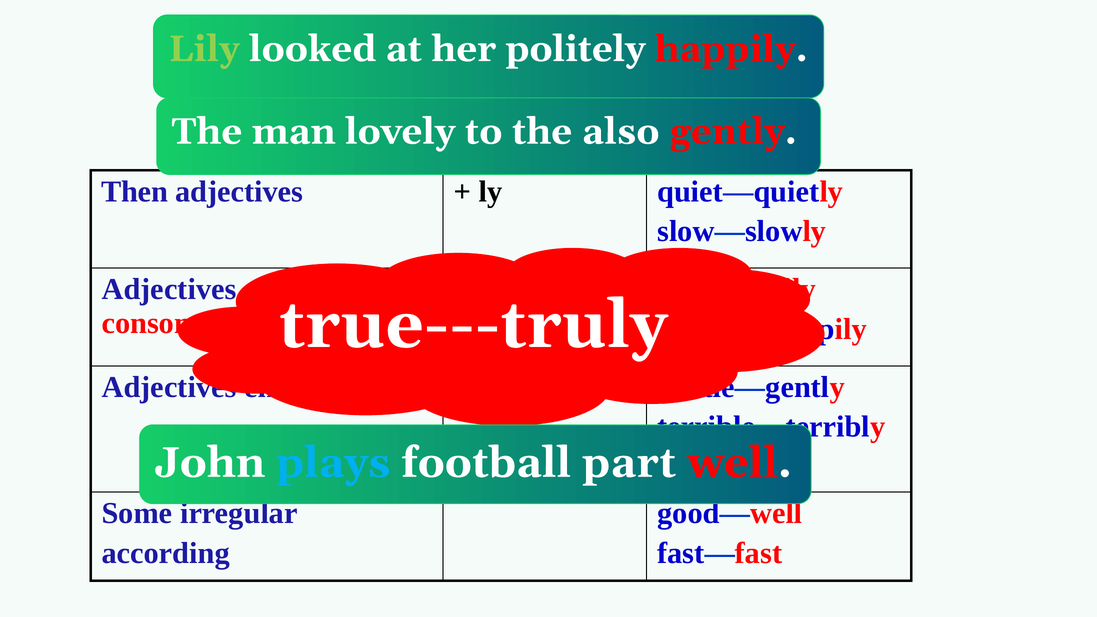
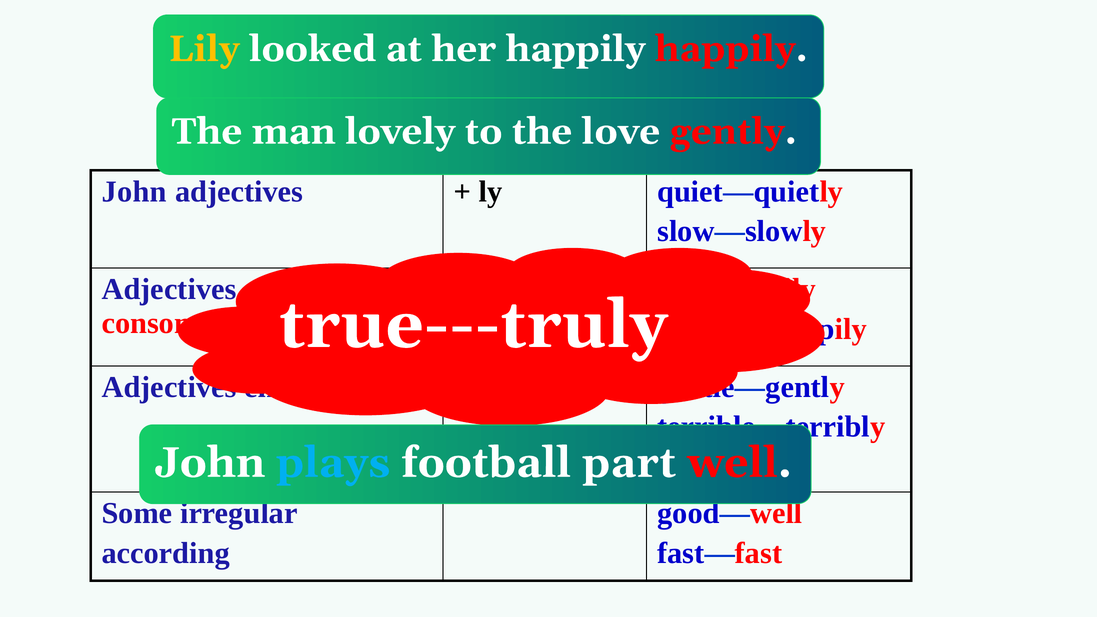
Lily colour: light green -> yellow (204, 49)
her politely: politely -> happily (576, 49)
also: also -> love (621, 132)
Then: Then -> John (134, 192)
